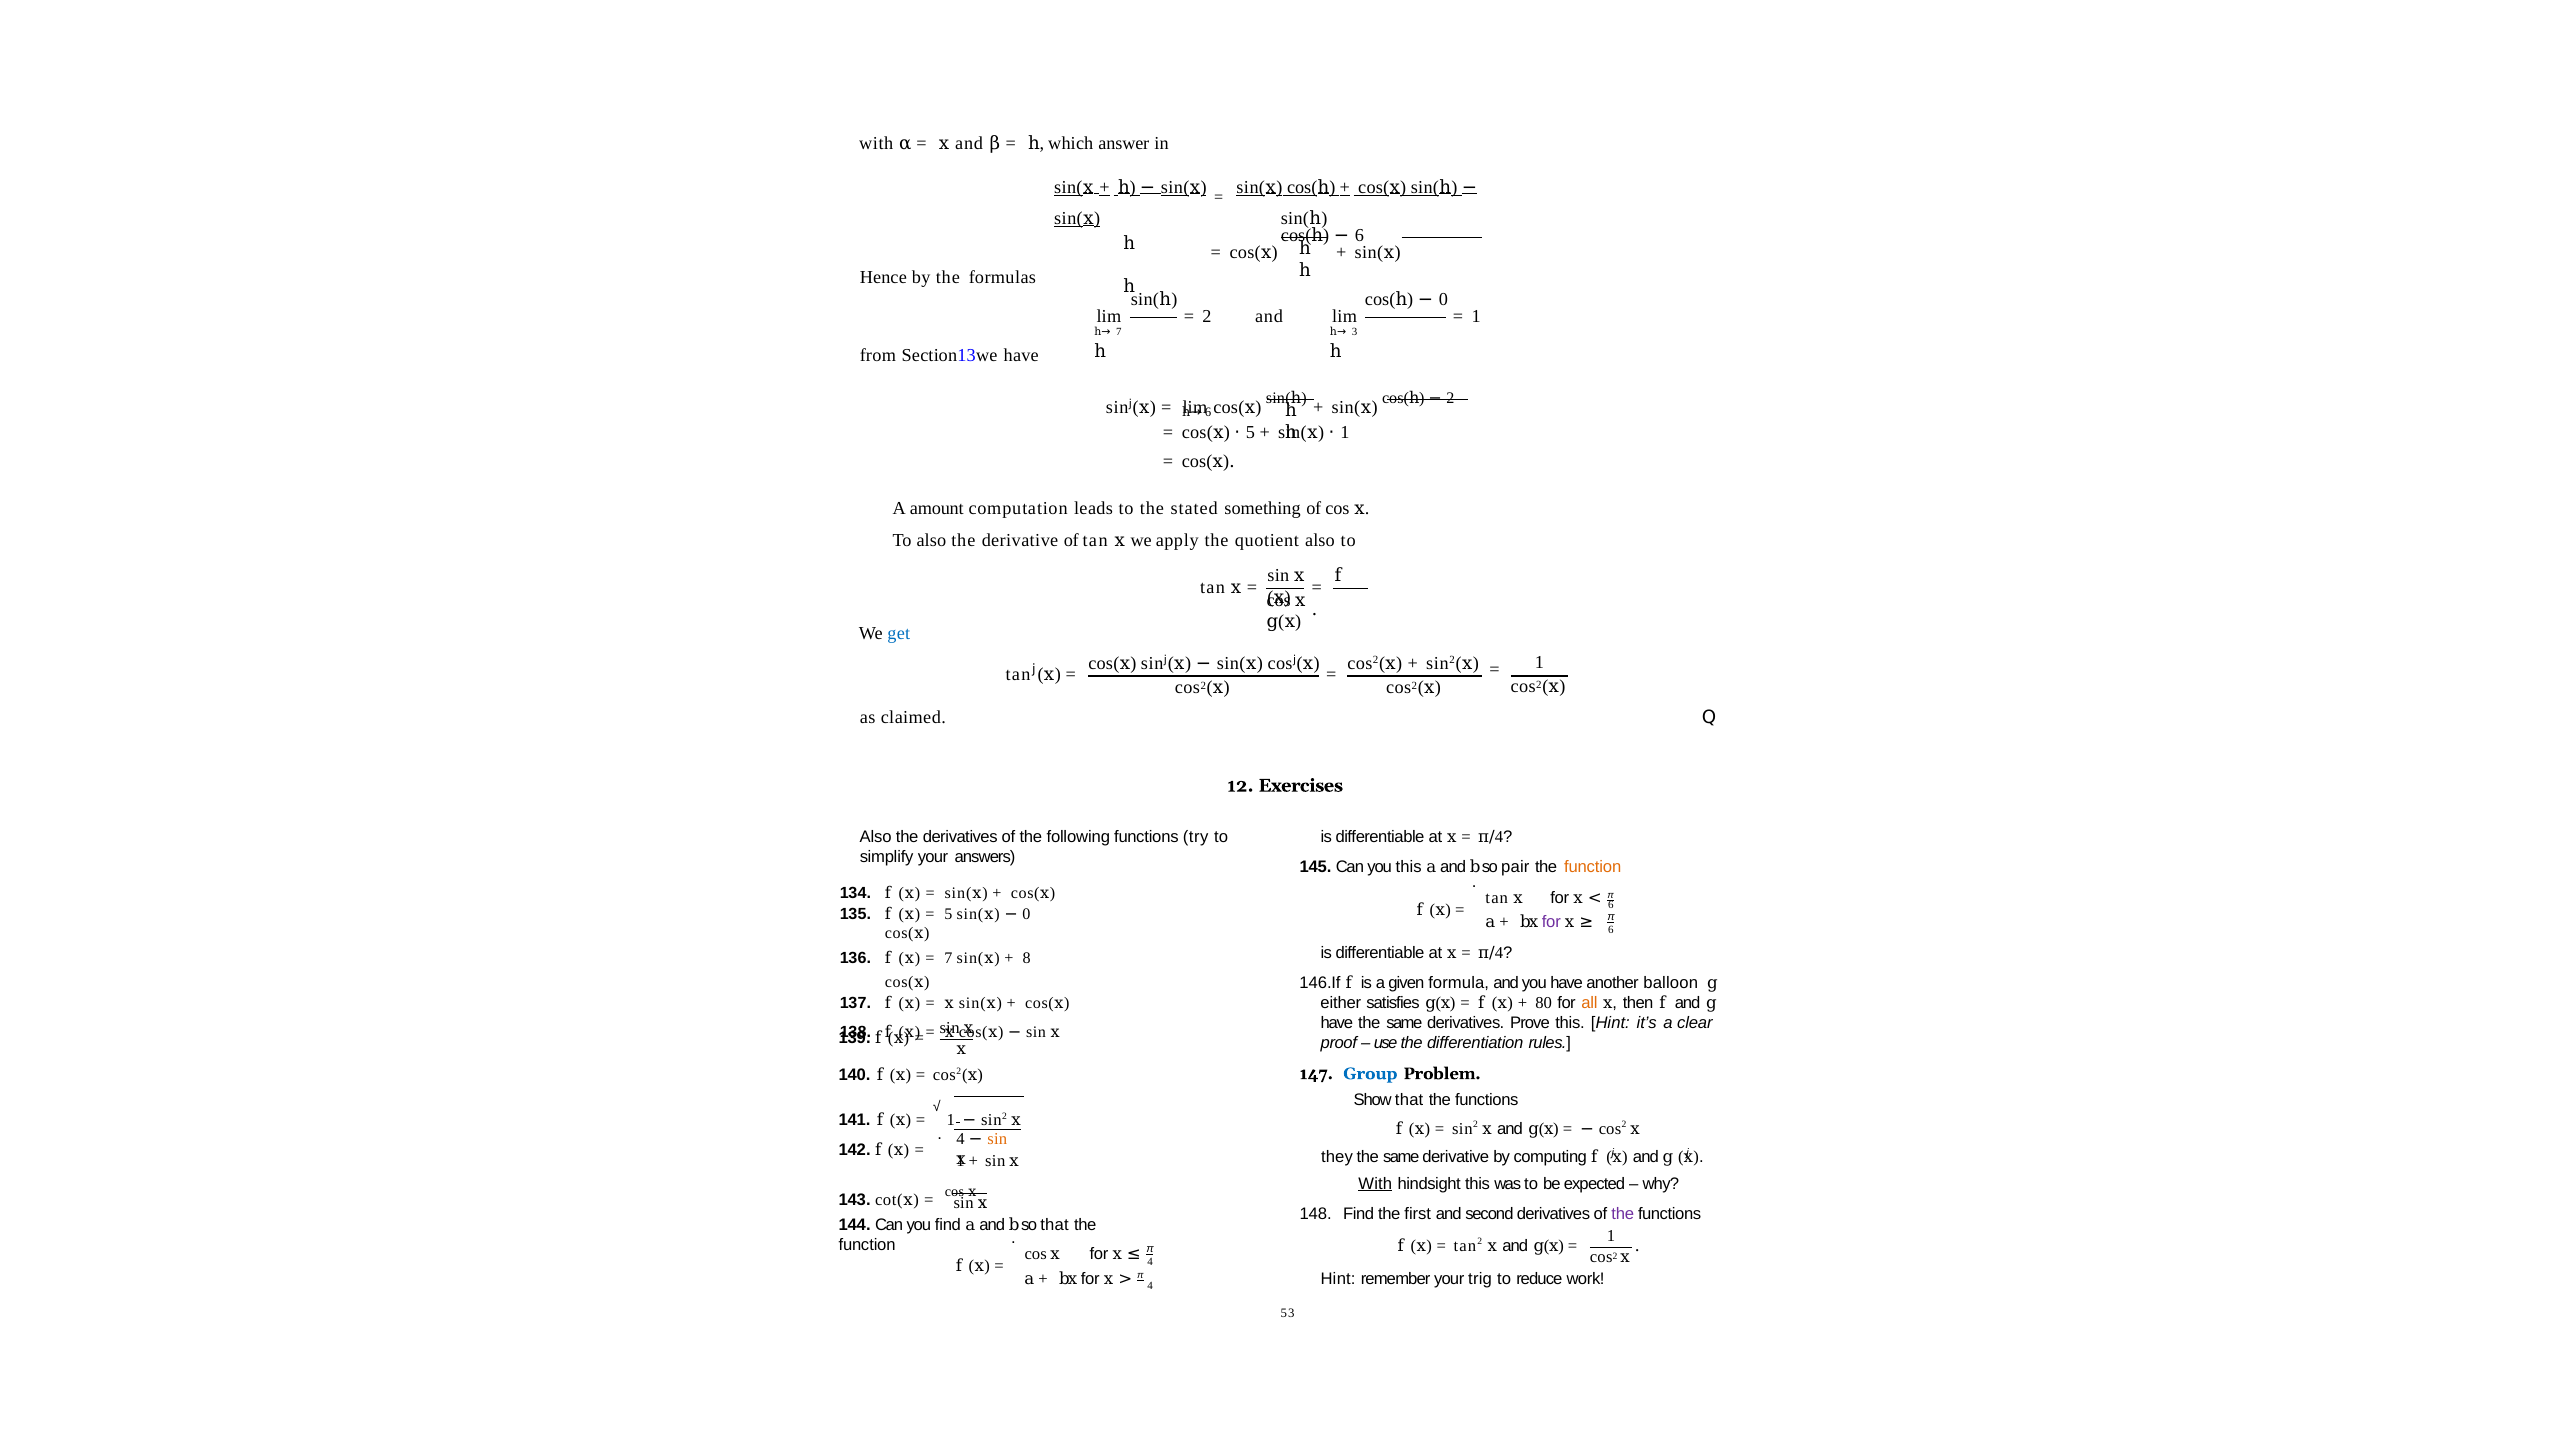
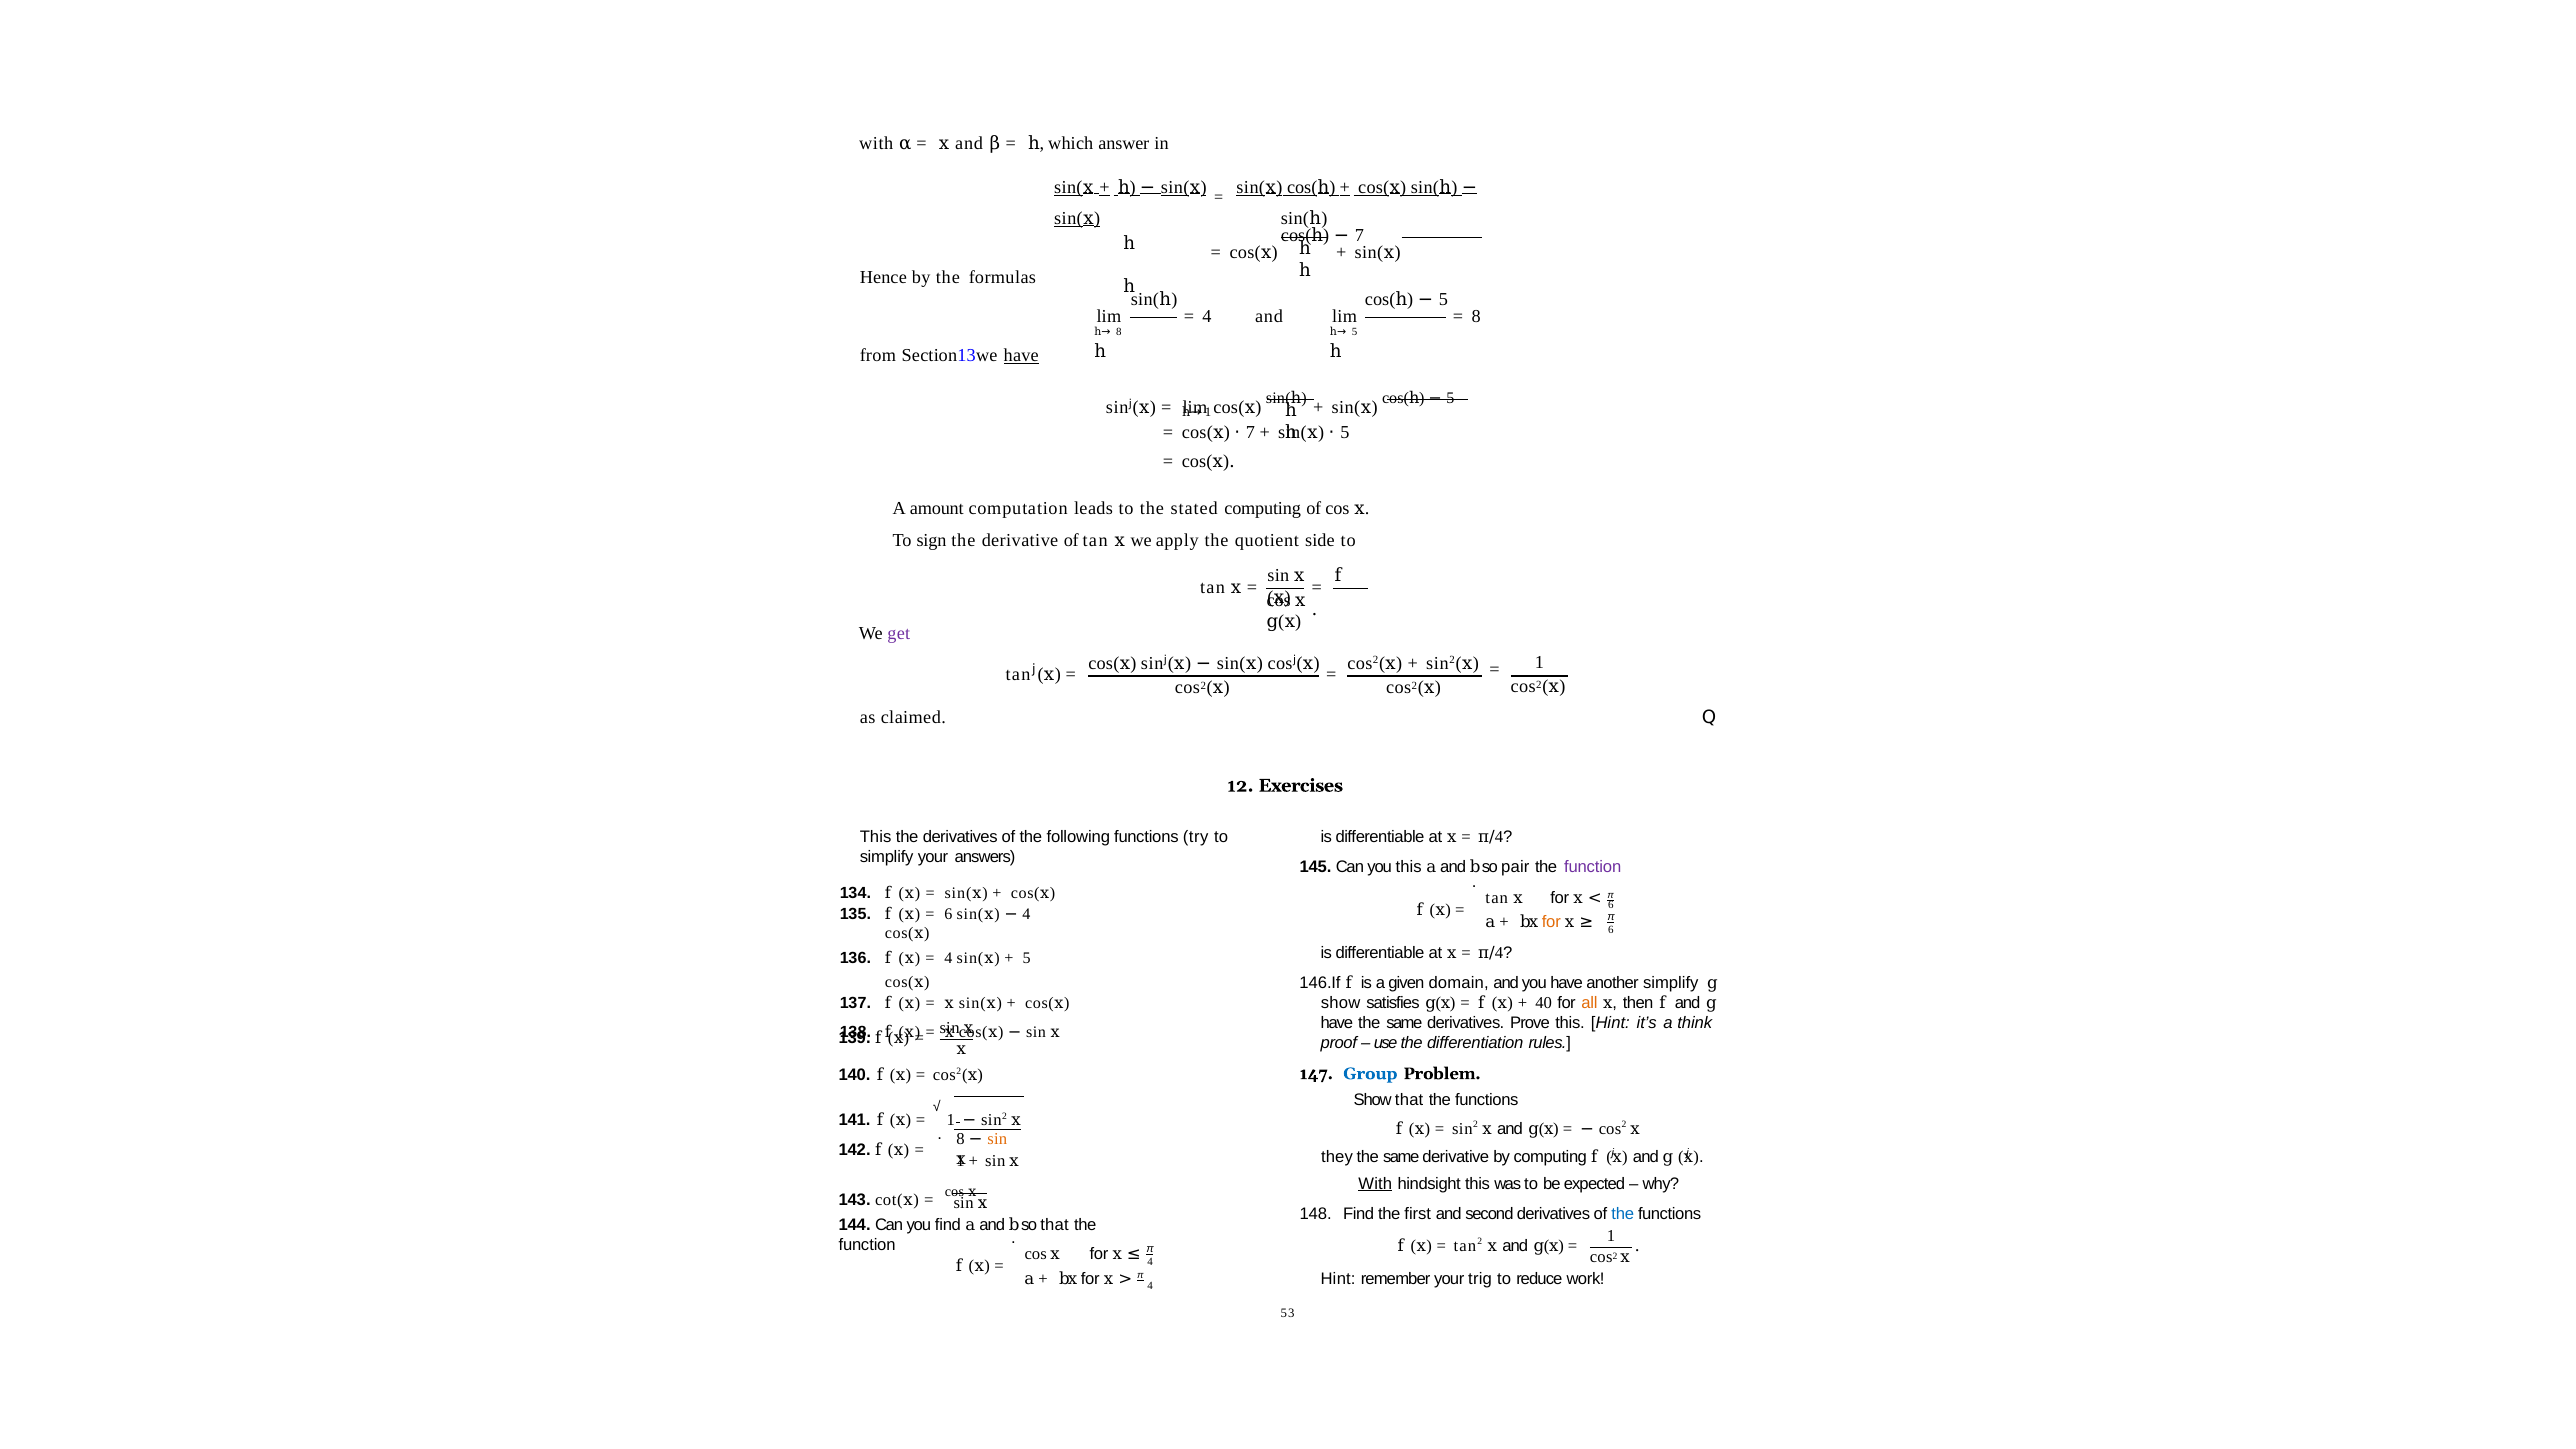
6: 6 -> 7 (1359, 236)
0: 0 -> 5 (1443, 299)
2: 2 -> 4 (1207, 316)
1: 1 -> 8 (1476, 316)
7: 7 -> 8 (1119, 332)
3: 3 -> 5 (1355, 332)
have underline: none -> present (1021, 356)
2: 2 -> 5 (1450, 398)
6: 6 -> 1 (1208, 412)
5: 5 -> 7 (1251, 433)
1: 1 -> 5 (1345, 433)
stated something: something -> computing (1263, 509)
To also: also -> sign (932, 541)
quotient also: also -> side (1320, 541)
get colour: blue -> purple (899, 634)
Also: Also -> This (876, 837)
function colour: orange -> purple (1593, 867)
5: 5 -> 6 (948, 914)
0: 0 -> 4 (1026, 914)
for colour: purple -> orange (1551, 922)
7: 7 -> 4 (948, 958)
8: 8 -> 5 (1027, 958)
formula: formula -> domain (1459, 983)
another balloon: balloon -> simplify (1671, 983)
either: either -> show (1341, 1003)
80: 80 -> 40 (1544, 1003)
clear: clear -> think (1695, 1023)
4: 4 -> 8 (961, 1139)
the colour: purple -> blue (1623, 1214)
